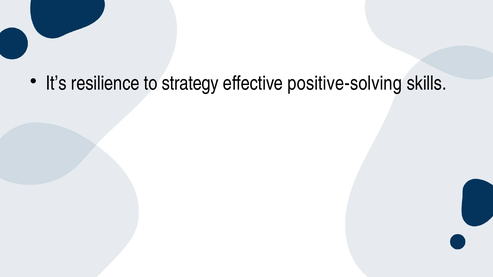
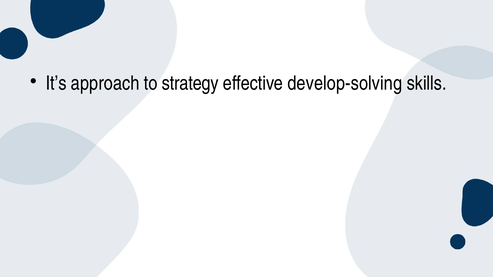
resilience: resilience -> approach (105, 83)
positive-solving: positive-solving -> develop-solving (345, 83)
